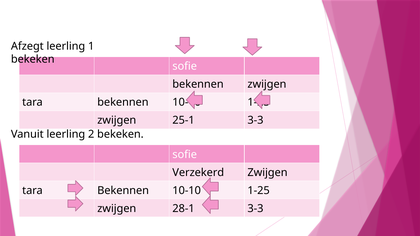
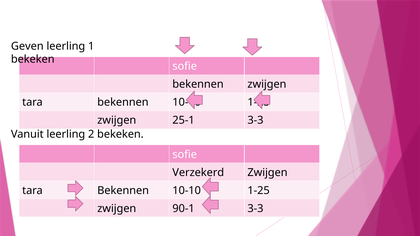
Afzegt: Afzegt -> Geven (27, 46)
28-1: 28-1 -> 90-1 (184, 209)
